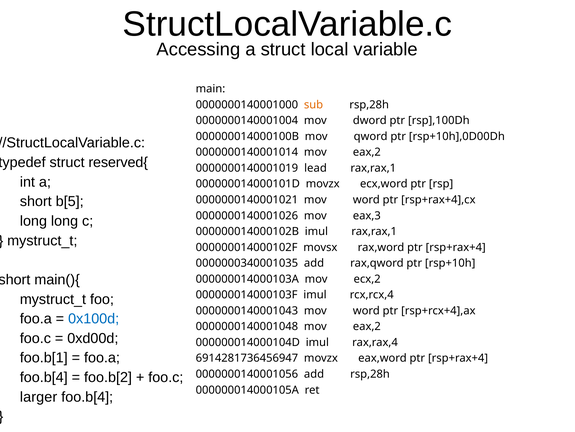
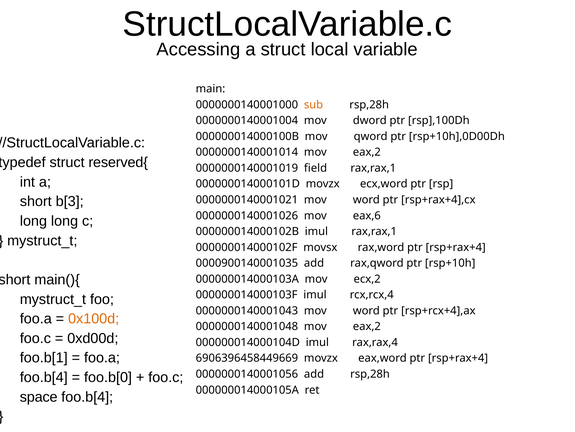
lead: lead -> field (316, 168)
b[5: b[5 -> b[3 (70, 201)
eax,3: eax,3 -> eax,6 (367, 215)
0000000340001035: 0000000340001035 -> 0000900140001035 (247, 263)
0x100d colour: blue -> orange (94, 318)
6914281736456947: 6914281736456947 -> 6906396458449669 (247, 358)
foo.b[2: foo.b[2 -> foo.b[0 (108, 377)
larger: larger -> space (39, 396)
